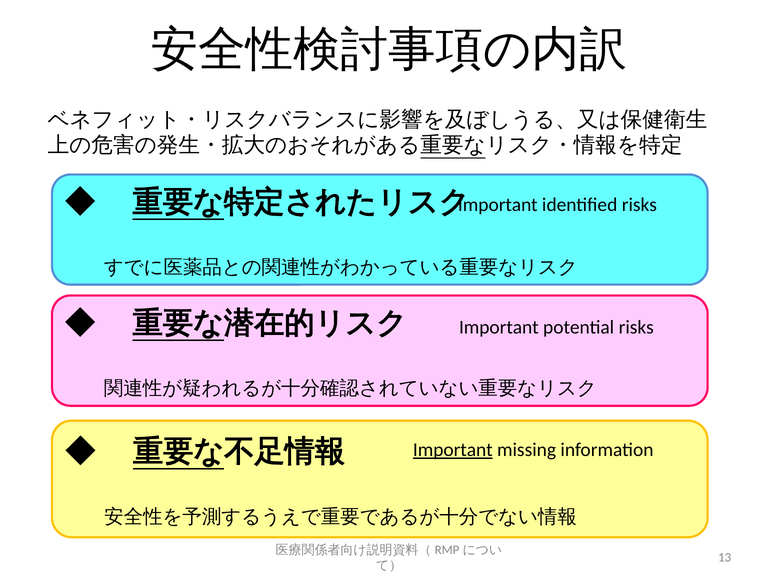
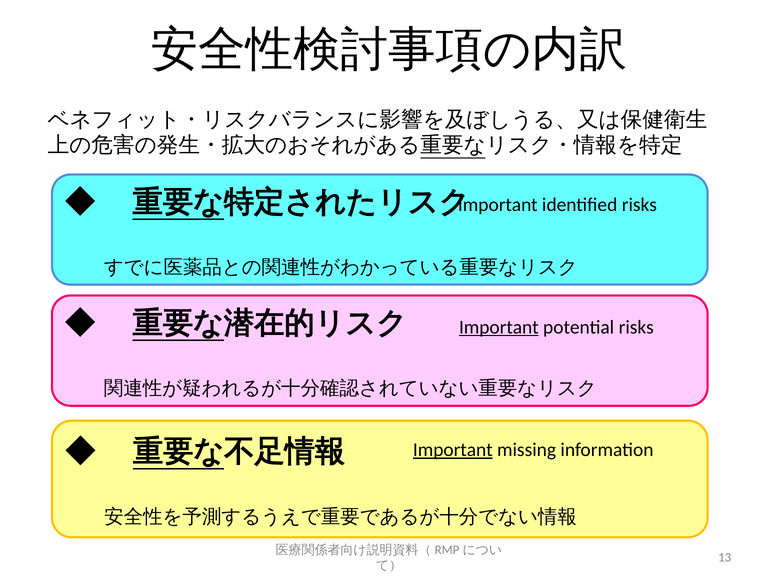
Important underline: none -> present (499, 327)
